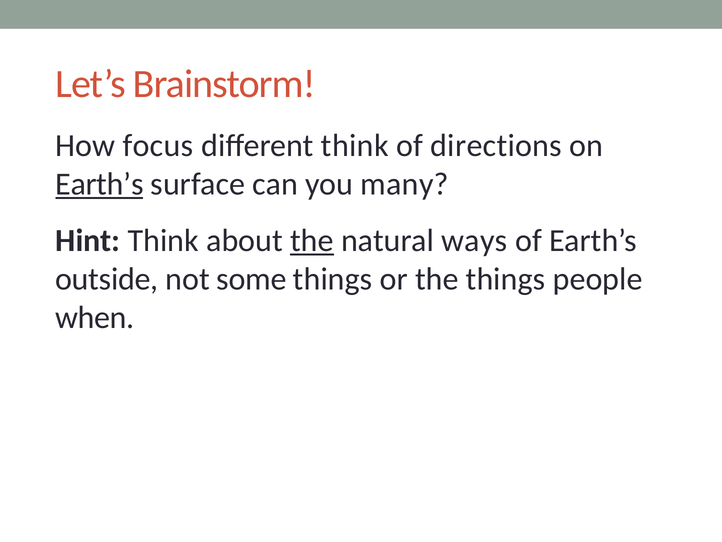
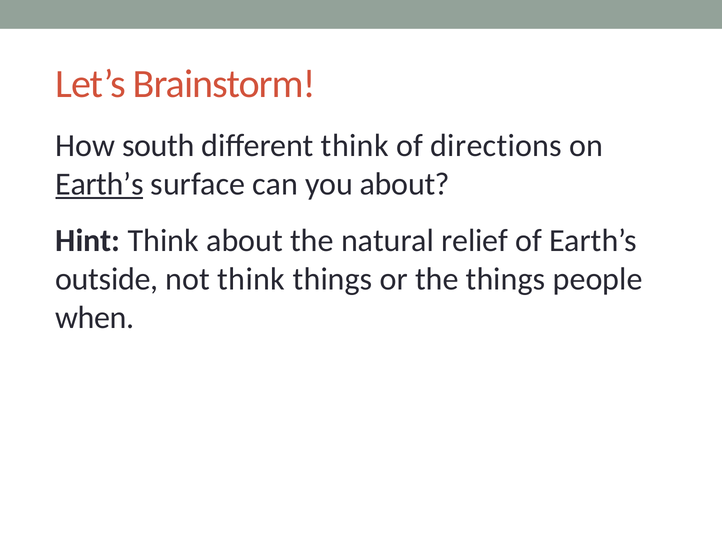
focus: focus -> south (158, 145)
you many: many -> about (405, 184)
the underline: present -> none (312, 241)
ways: ways -> relief (475, 241)
not some: some -> think (251, 279)
